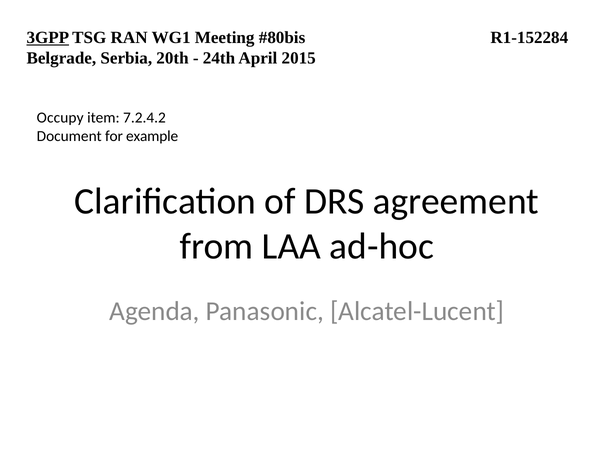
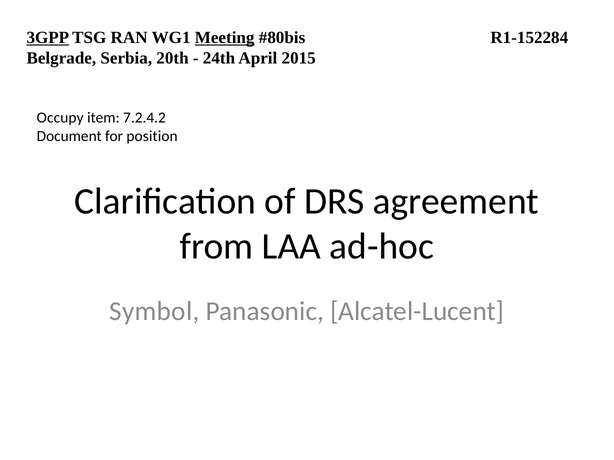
Meeting underline: none -> present (225, 38)
example: example -> position (152, 136)
Agenda: Agenda -> Symbol (154, 311)
